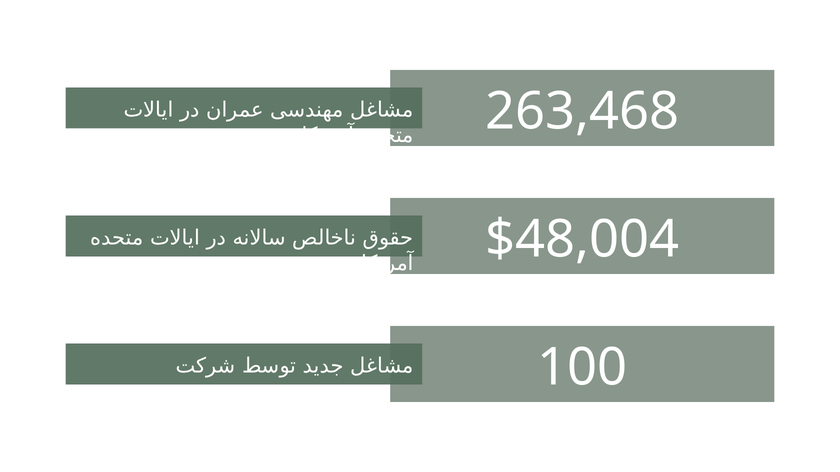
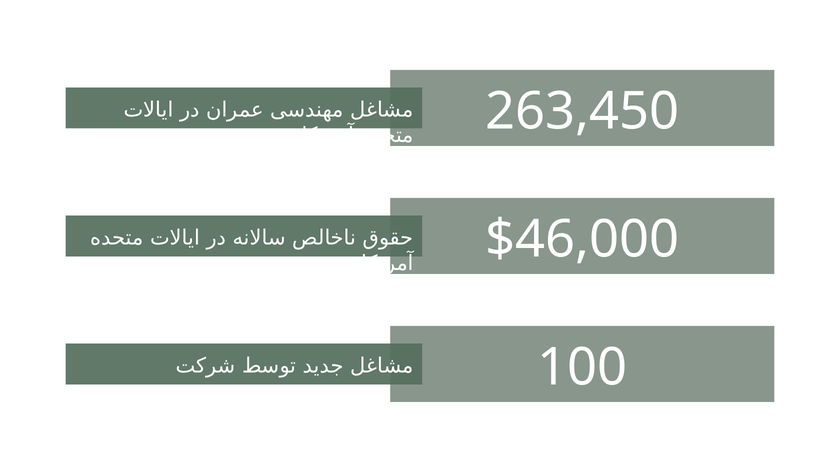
263,468: 263,468 -> 263,450 (582, 112)
$48,004: $48,004 -> $46,000 (582, 240)
